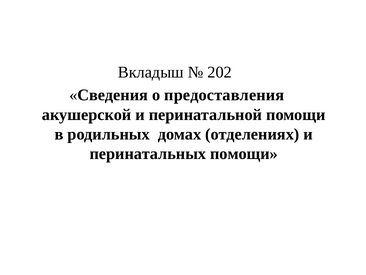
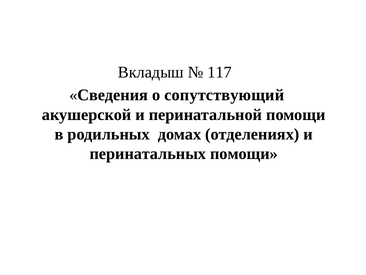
202: 202 -> 117 (220, 72)
предоставления: предоставления -> сопутствующий (224, 95)
